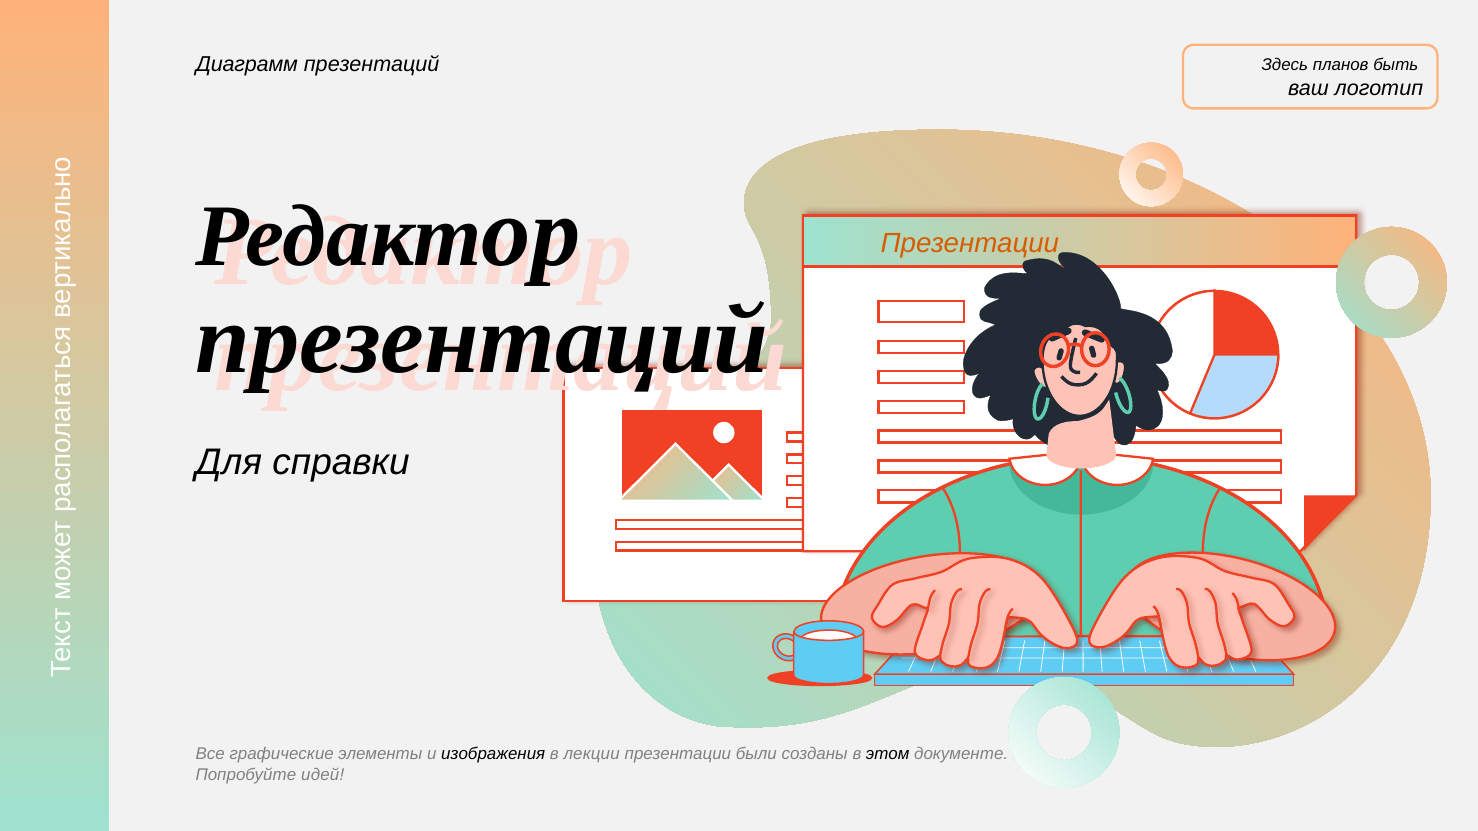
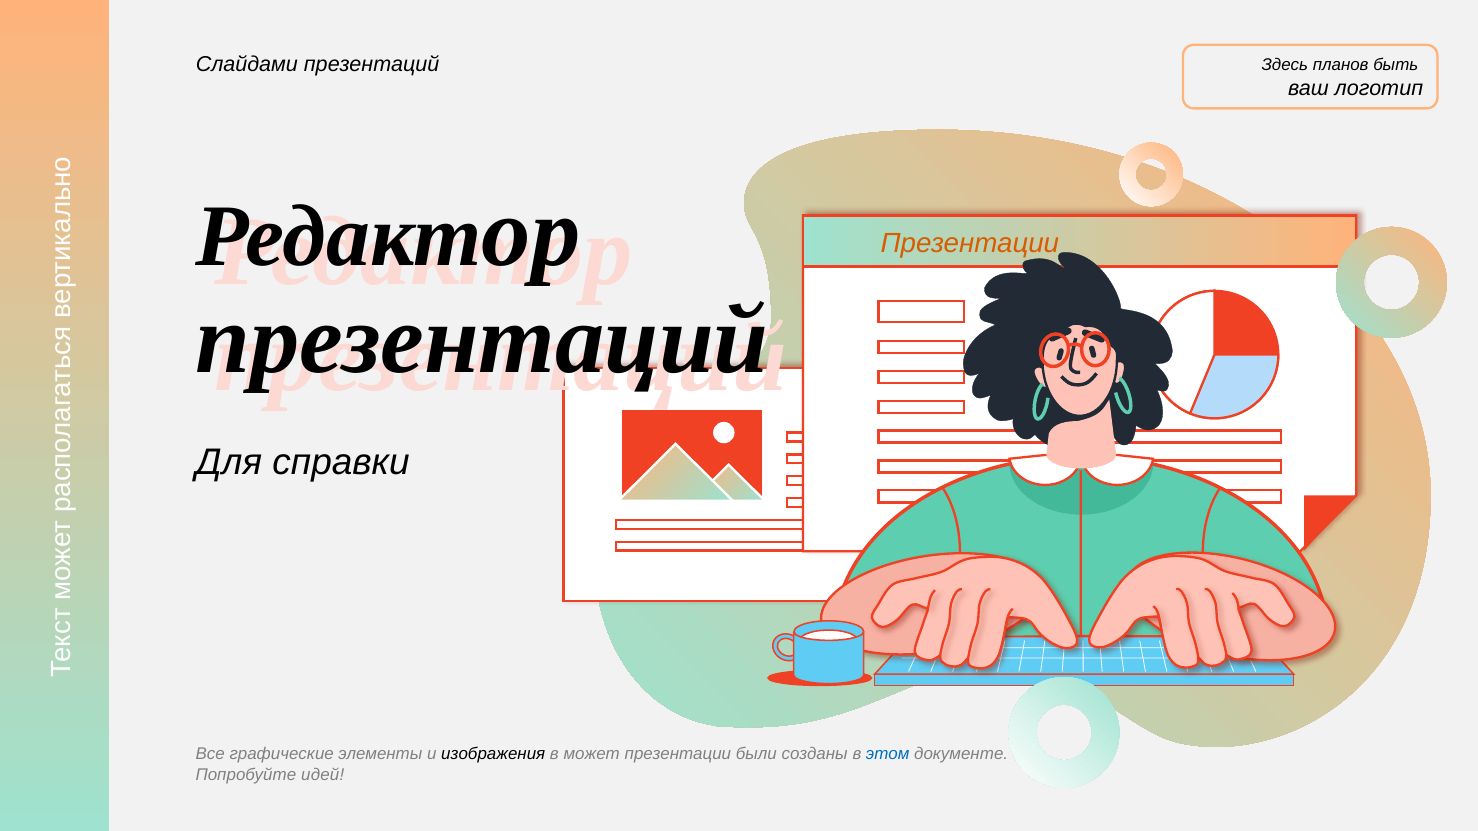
Диаграмм: Диаграмм -> Слайдами (247, 65)
лекции: лекции -> может (592, 755)
этом colour: black -> blue (888, 755)
